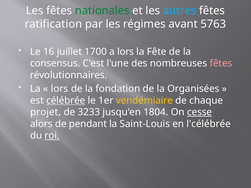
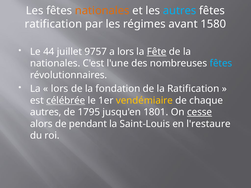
nationales colour: green -> orange (102, 11)
5763: 5763 -> 1580 (213, 24)
16: 16 -> 44 (49, 52)
1700: 1700 -> 9757 (96, 52)
Fête underline: none -> present (157, 52)
consensus: consensus -> nationales (55, 63)
fêtes colour: pink -> light blue (221, 63)
la Organisées: Organisées -> Ratification (193, 89)
projet: projet -> autres (46, 112)
3233: 3233 -> 1795 (89, 112)
1804: 1804 -> 1801 (156, 112)
l'célébrée: l'célébrée -> l'restaure (209, 124)
roi underline: present -> none (52, 136)
